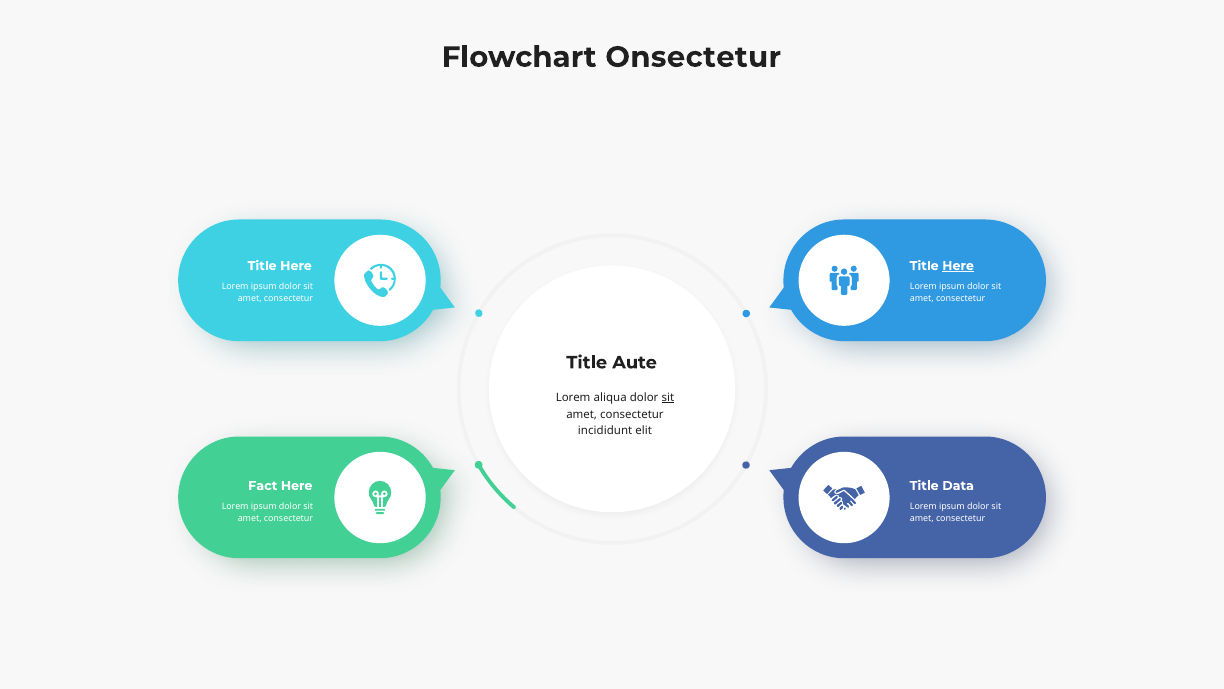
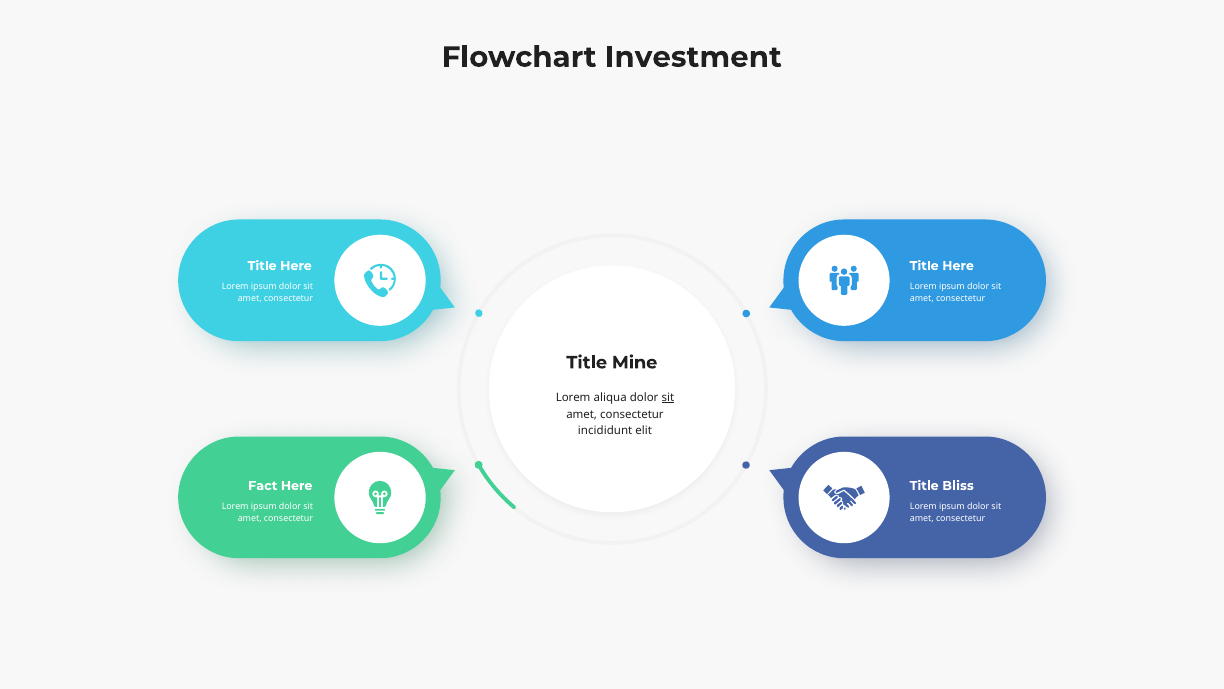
Onsectetur: Onsectetur -> Investment (693, 57)
Here underline: present -> none (958, 266)
Aute: Aute -> Mine (635, 362)
Data: Data -> Bliss (958, 485)
